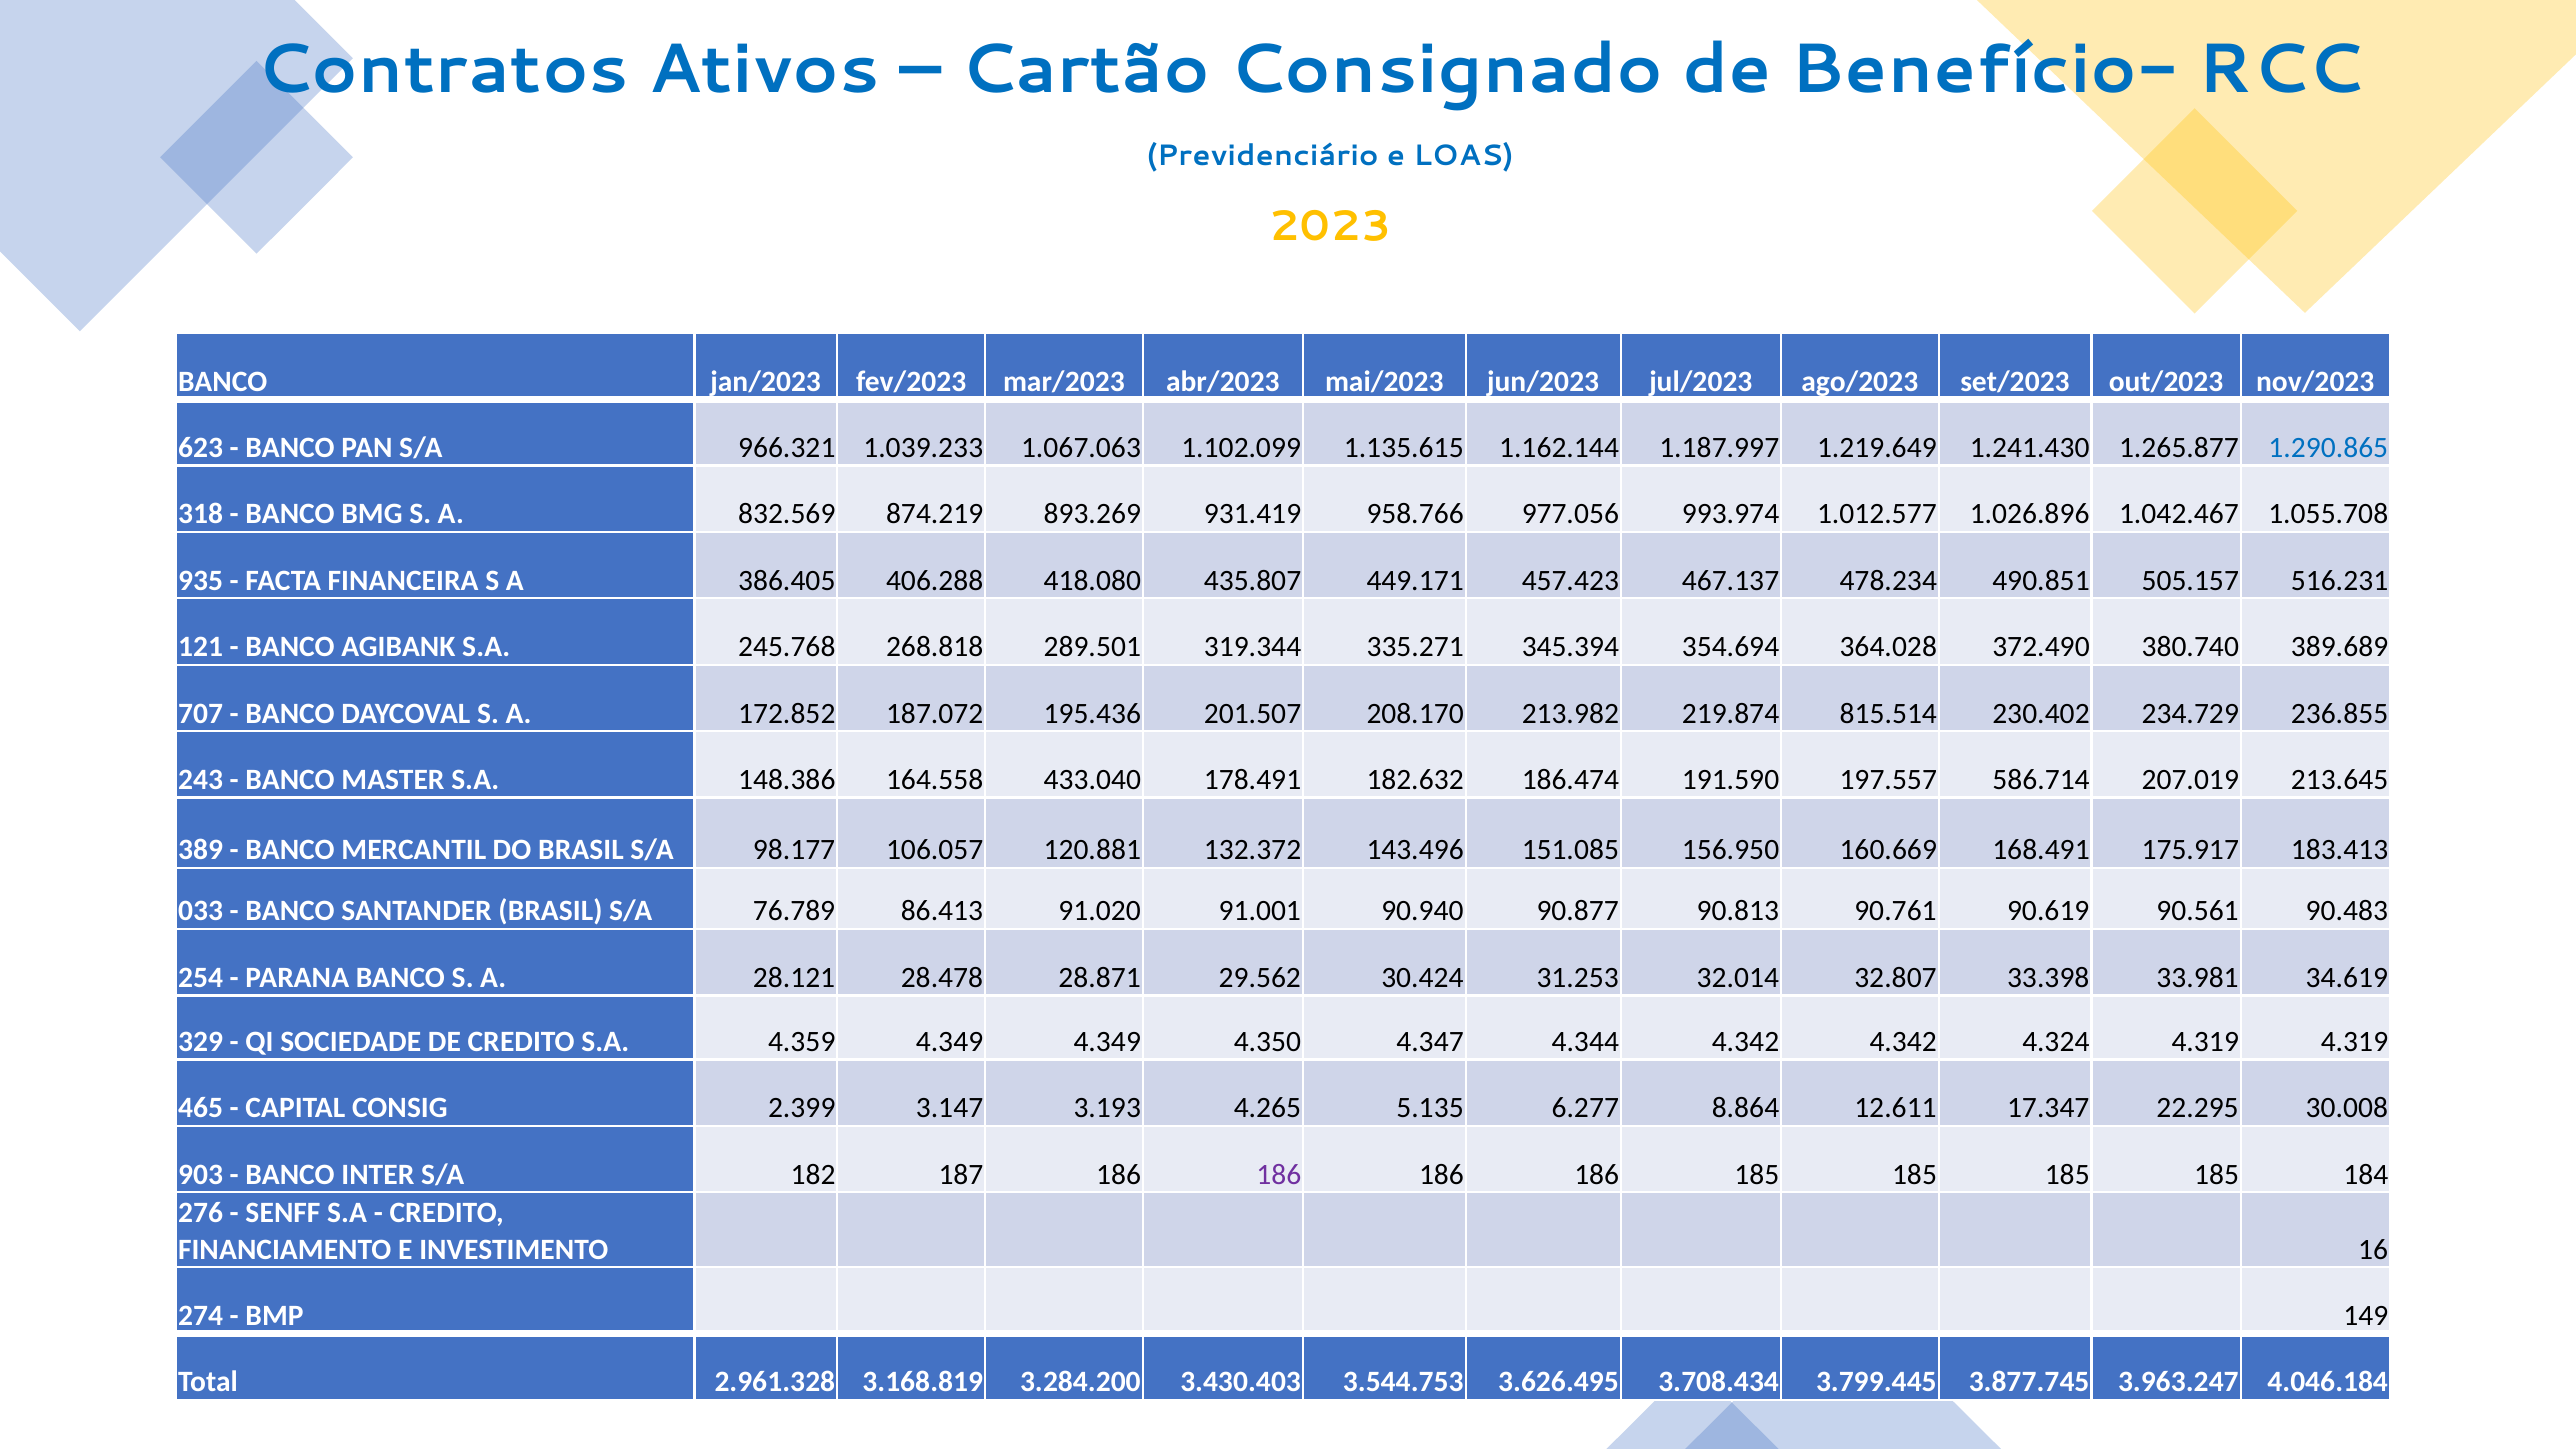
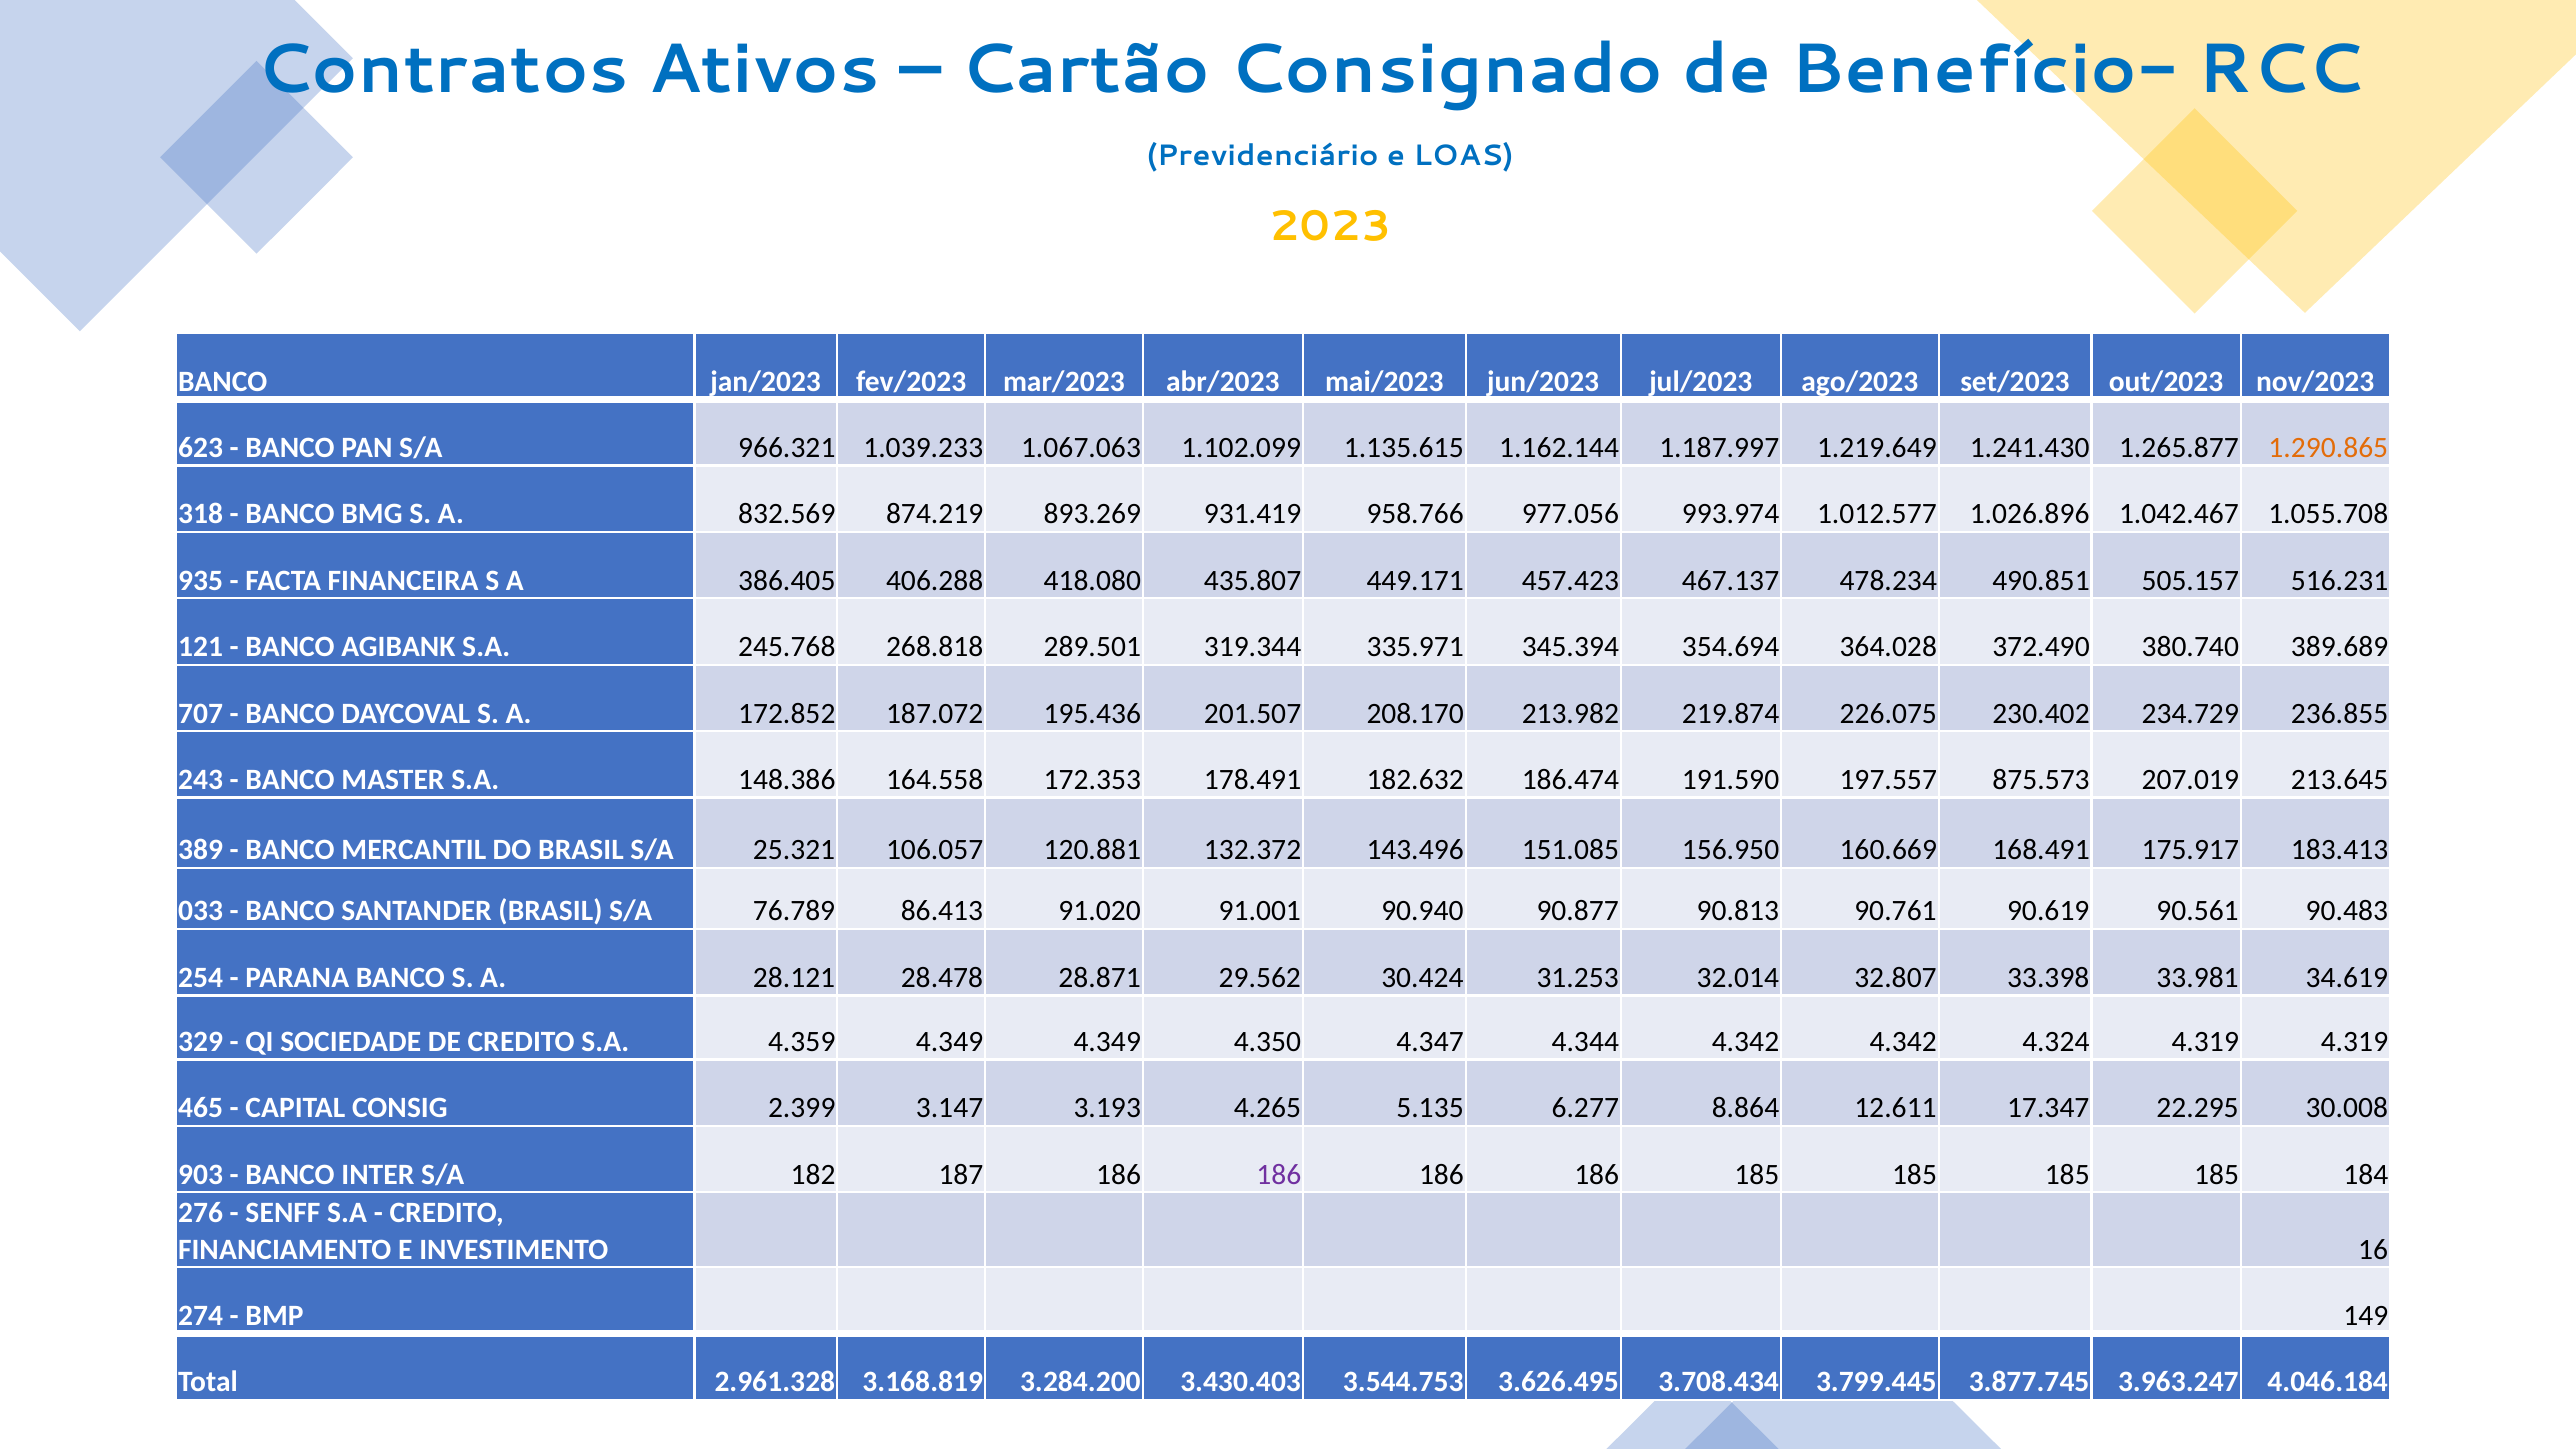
1.290.865 colour: blue -> orange (2328, 448)
335.271: 335.271 -> 335.971 (1415, 647)
815.514: 815.514 -> 226.075 (1888, 713)
433.040: 433.040 -> 172.353 (1092, 780)
586.714: 586.714 -> 875.573 (2041, 780)
98.177: 98.177 -> 25.321 (794, 850)
